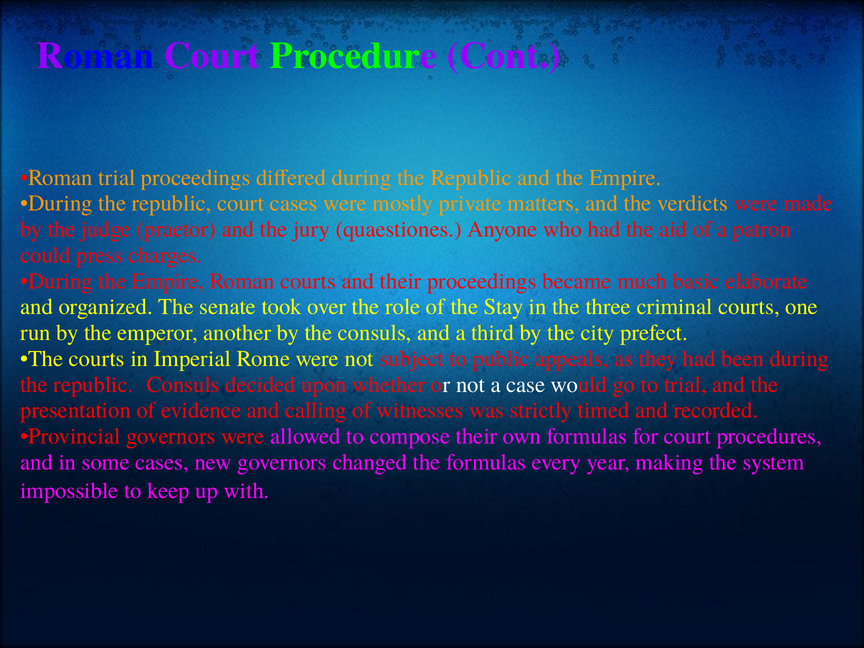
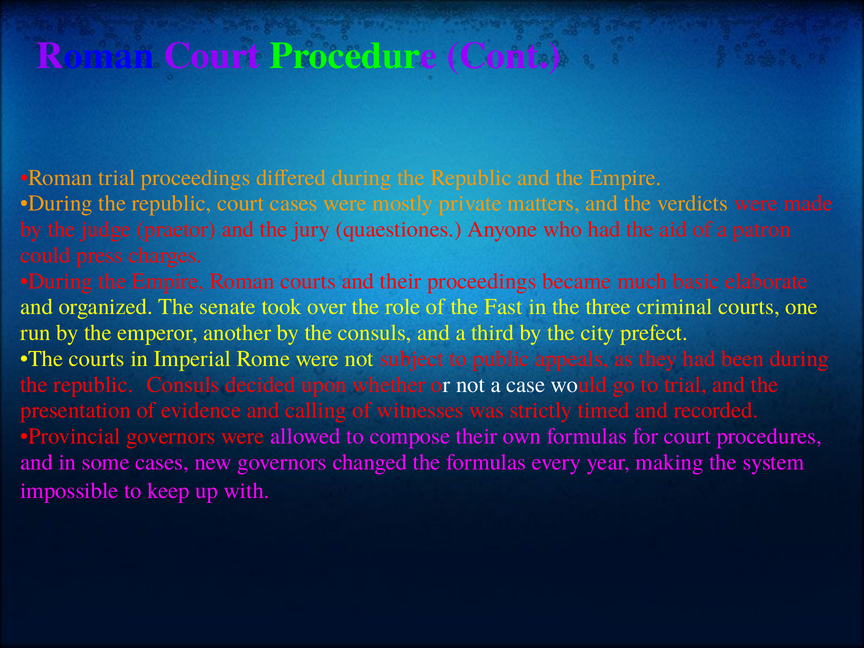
Stay: Stay -> Fast (503, 307)
